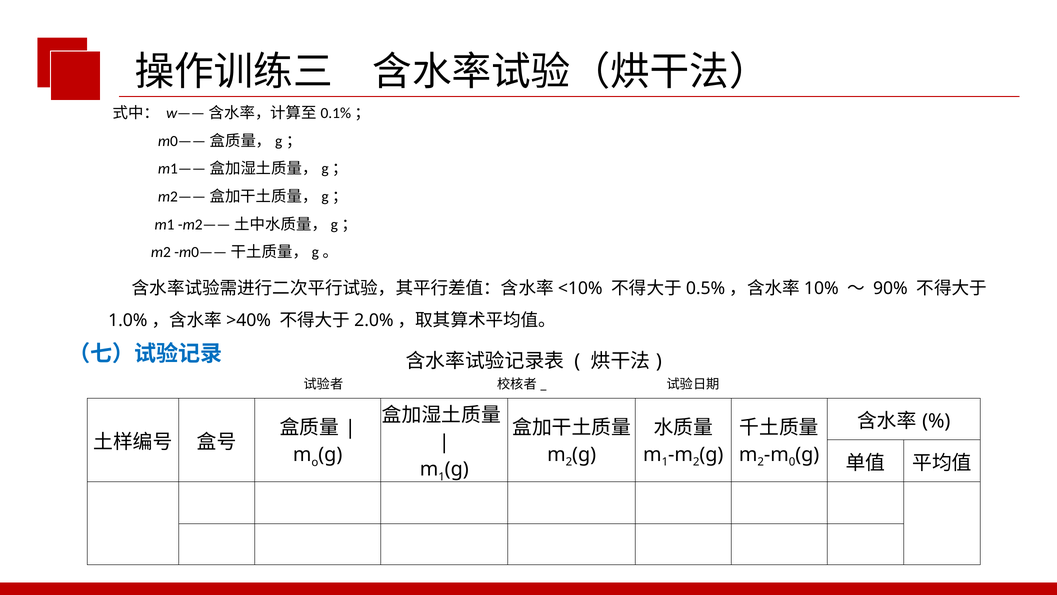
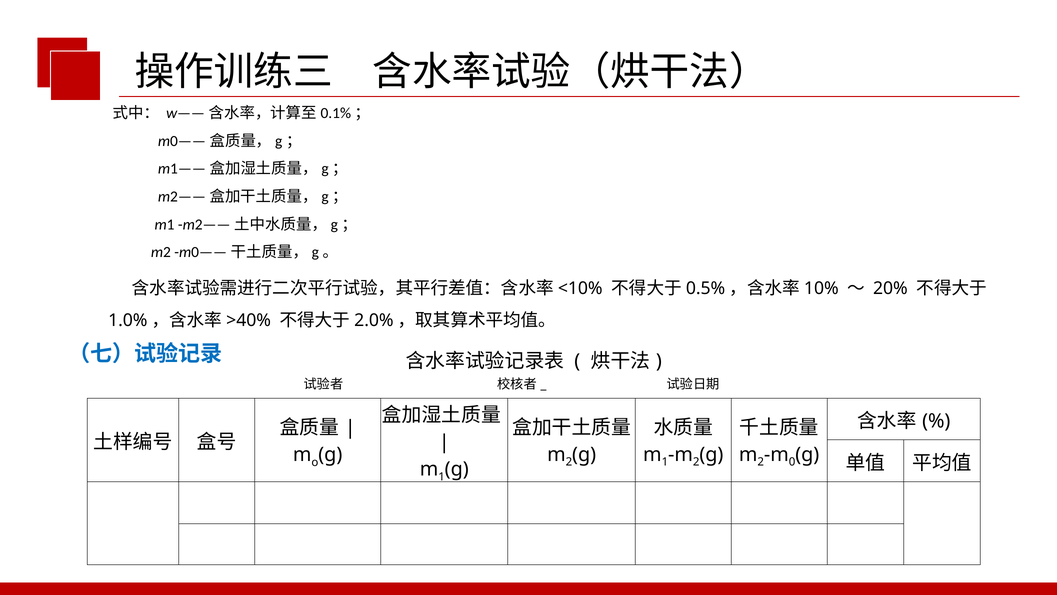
90%: 90% -> 20% (890, 288)
